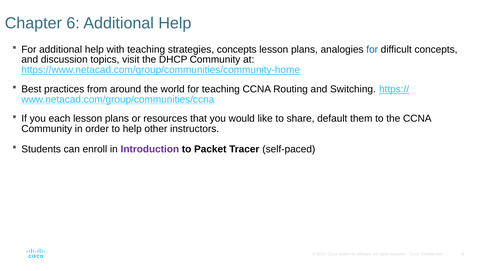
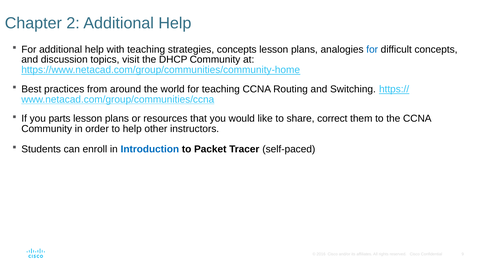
6: 6 -> 2 (73, 23)
each: each -> parts (60, 119)
default: default -> correct (332, 119)
Introduction colour: purple -> blue (150, 149)
